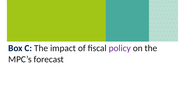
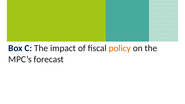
policy colour: purple -> orange (120, 48)
